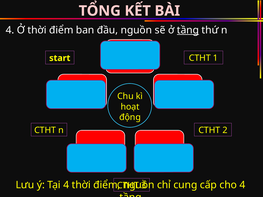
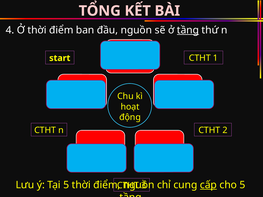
Tại 4: 4 -> 5 (66, 185)
cấp underline: none -> present (208, 185)
cho 4: 4 -> 5 (243, 185)
